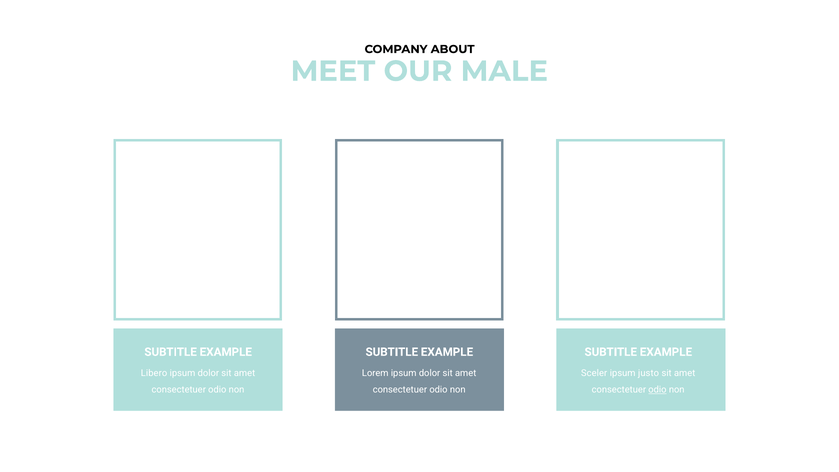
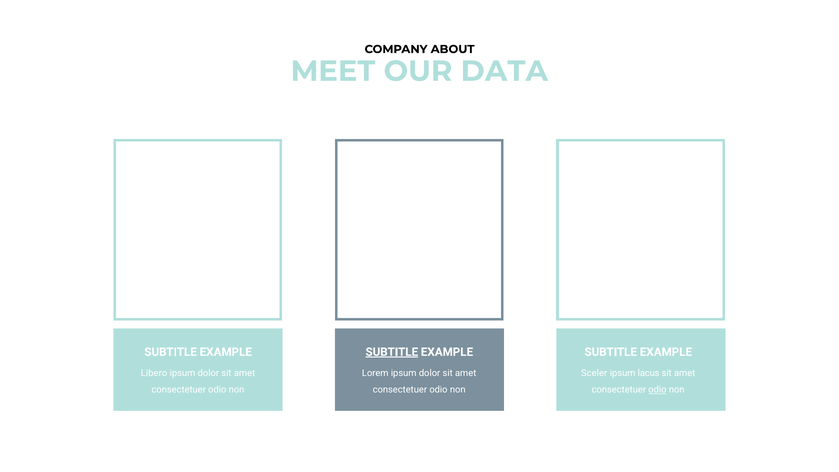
MALE: MALE -> DATA (504, 71)
SUBTITLE underline: none -> present (392, 352)
justo: justo -> lacus (649, 373)
